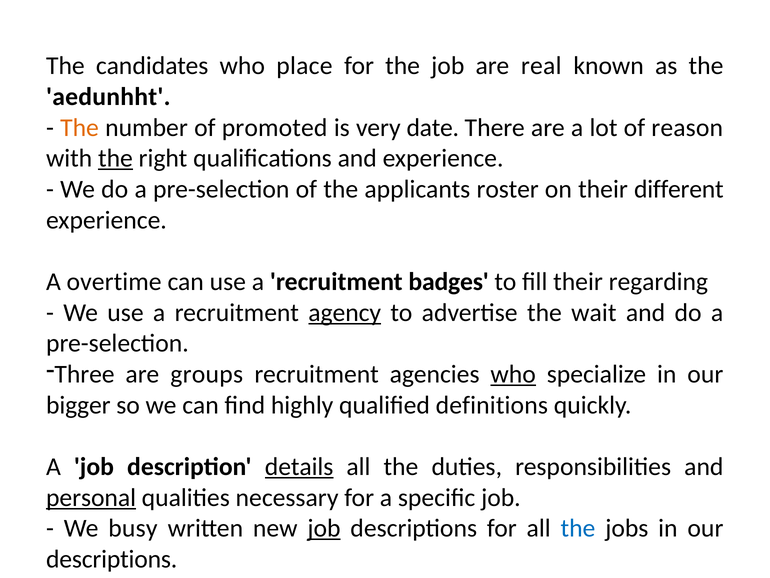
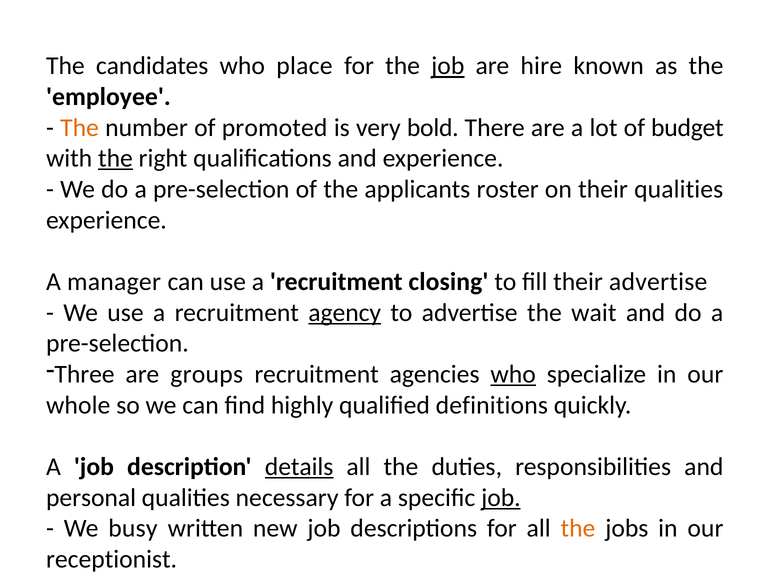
job underline: none -> present (448, 66)
real: real -> hire (541, 66)
aedunhht: aedunhht -> employee (108, 97)
date: date -> bold (433, 127)
reason: reason -> budget (687, 127)
their different: different -> qualities (679, 189)
overtime: overtime -> manager (114, 281)
badges: badges -> closing (448, 281)
their regarding: regarding -> advertise (658, 281)
bigger: bigger -> whole (78, 405)
personal underline: present -> none (91, 497)
job underline: none -> present (501, 497)
job underline: present -> none (324, 528)
the colour: blue -> orange (578, 528)
descriptions: descriptions -> receptionist (112, 559)
